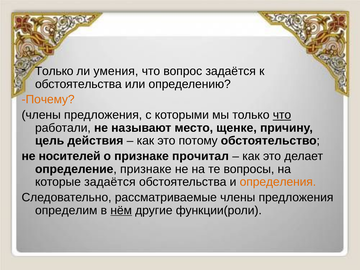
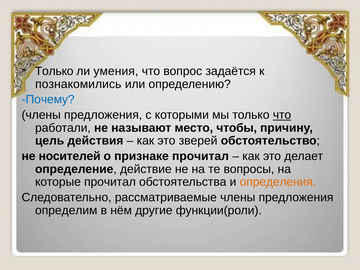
обстоятельства: обстоятельства -> познакомились (78, 84)
Почему colour: orange -> blue (48, 100)
щенке: щенке -> чтобы (237, 128)
потому: потому -> зверей (198, 141)
определение признаке: признаке -> действие (146, 169)
которые задаётся: задаётся -> прочитал (110, 182)
нём underline: present -> none (121, 210)
